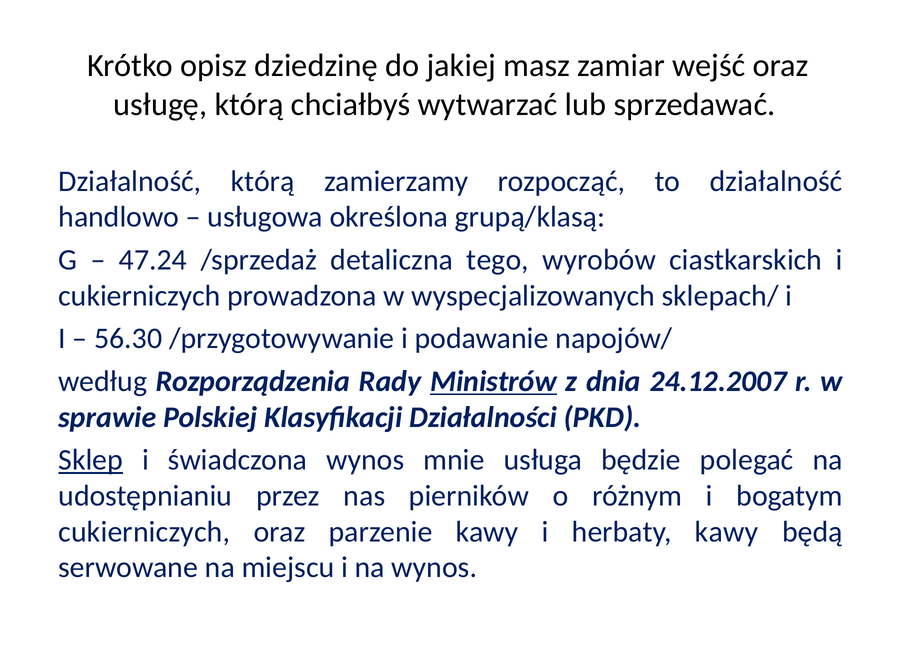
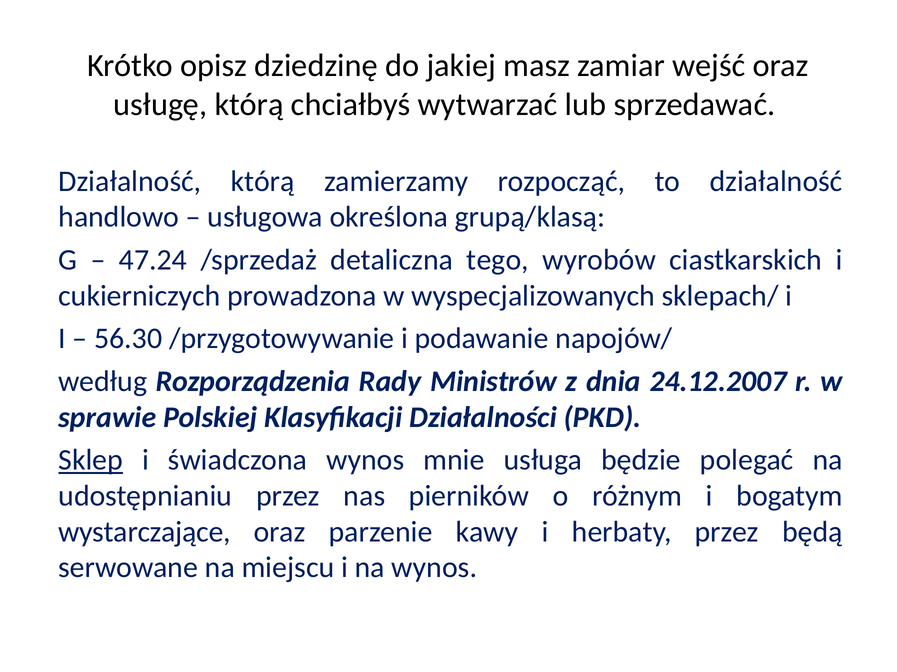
Ministrów underline: present -> none (493, 382)
cukierniczych: cukierniczych -> wystarczające (144, 532)
herbaty kawy: kawy -> przez (727, 532)
